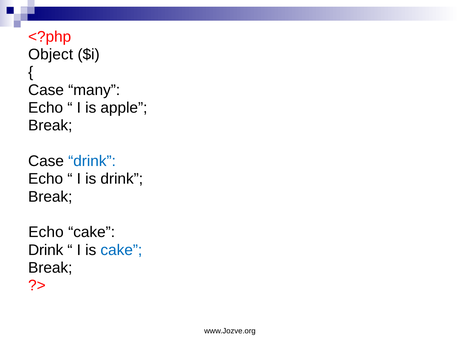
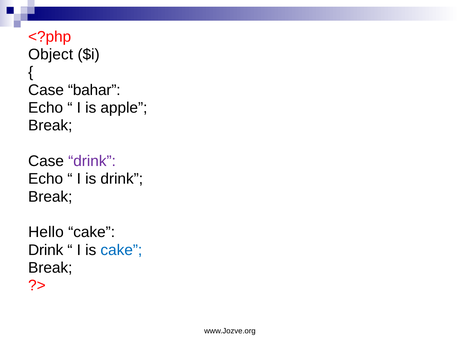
many: many -> bahar (94, 90)
drink colour: blue -> purple (92, 161)
Echo: Echo -> Hello (46, 232)
